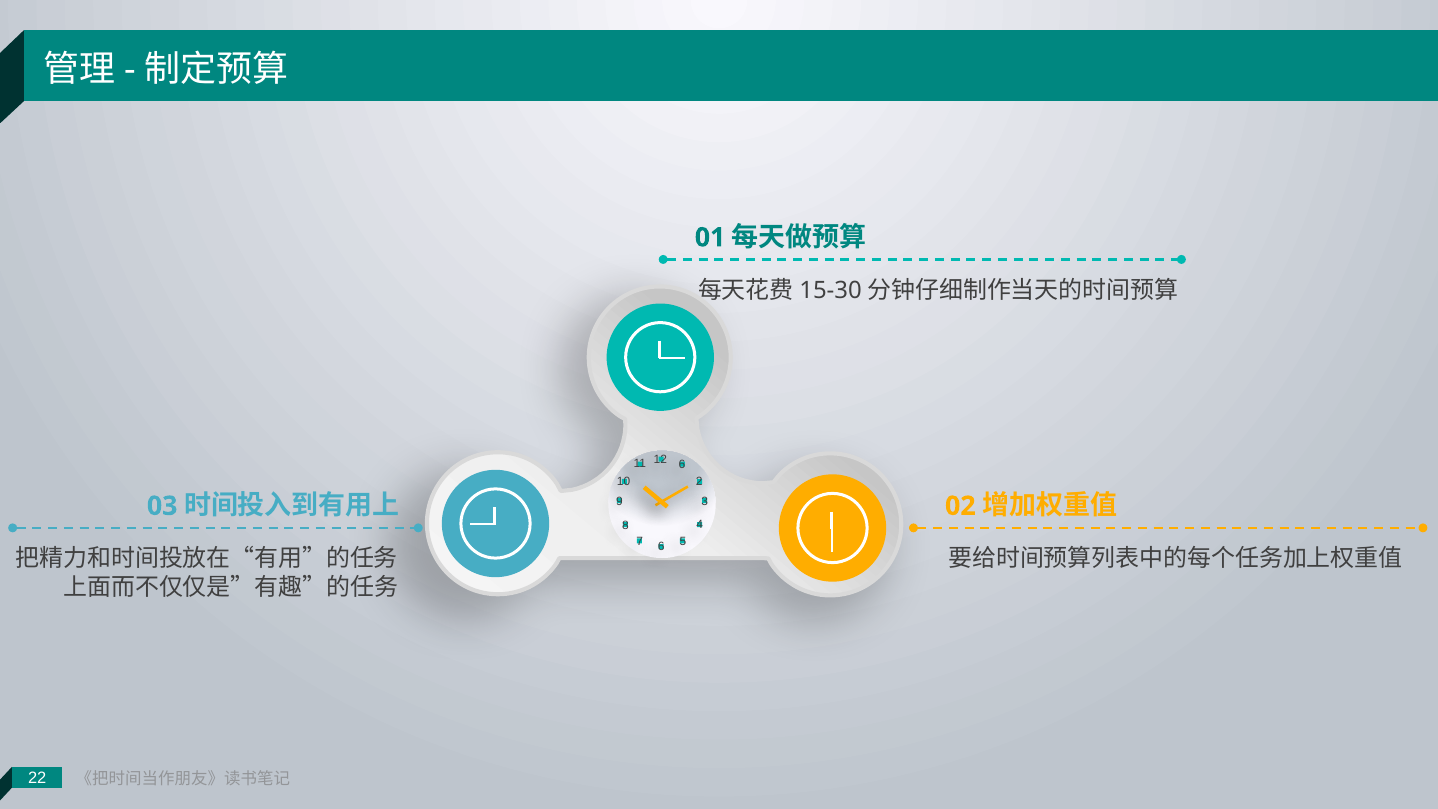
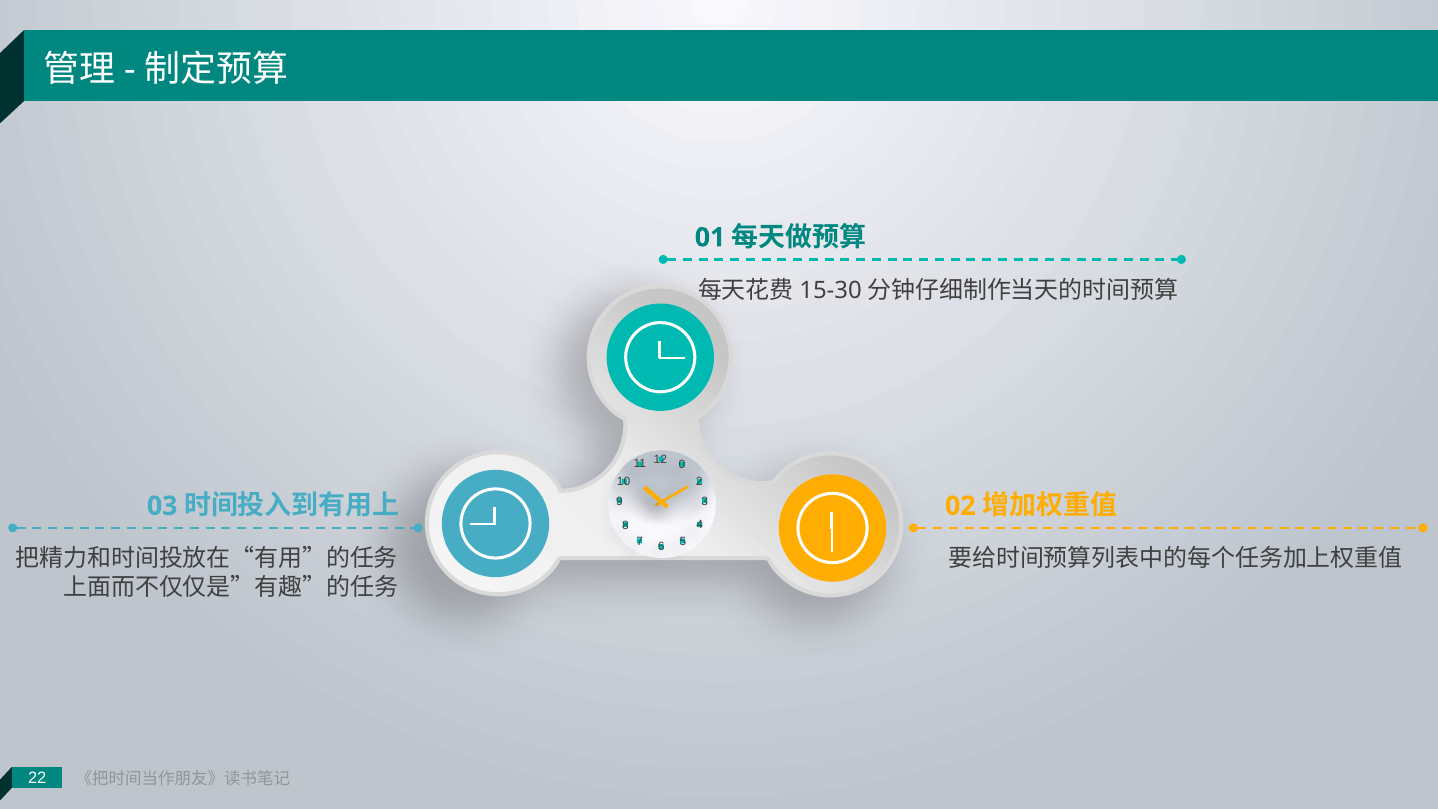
12 6: 6 -> 0 (682, 464)
